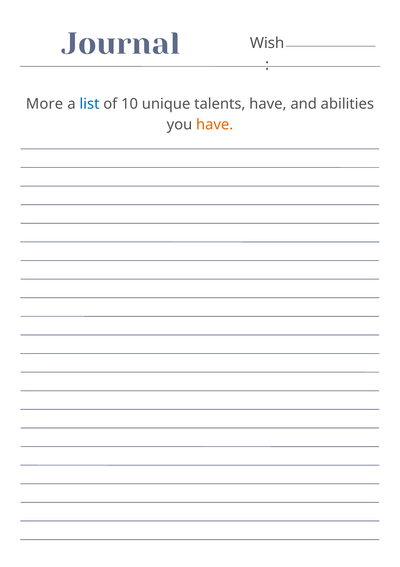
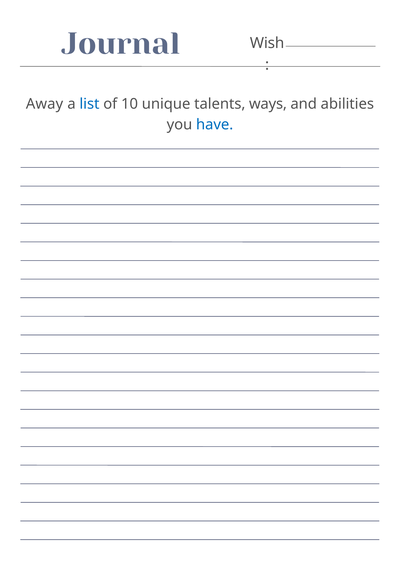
More: More -> Away (45, 104)
talents have: have -> ways (268, 104)
have colour: orange -> blue (215, 124)
